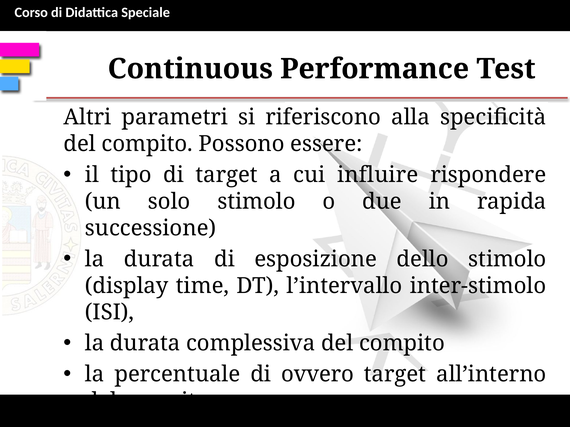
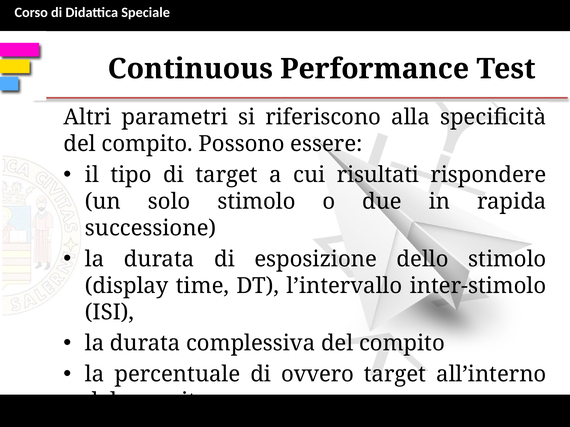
influire: influire -> risultati (378, 175)
